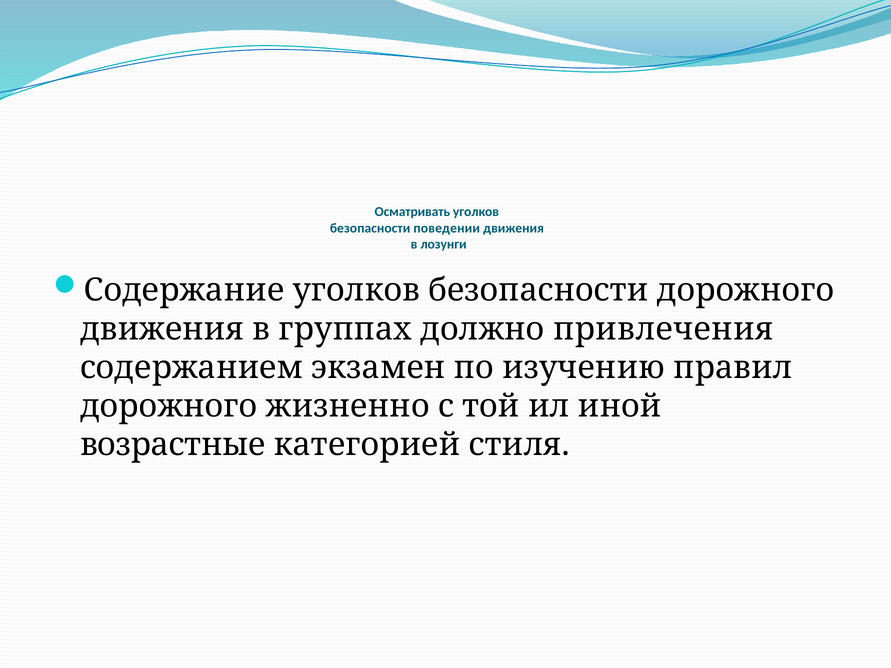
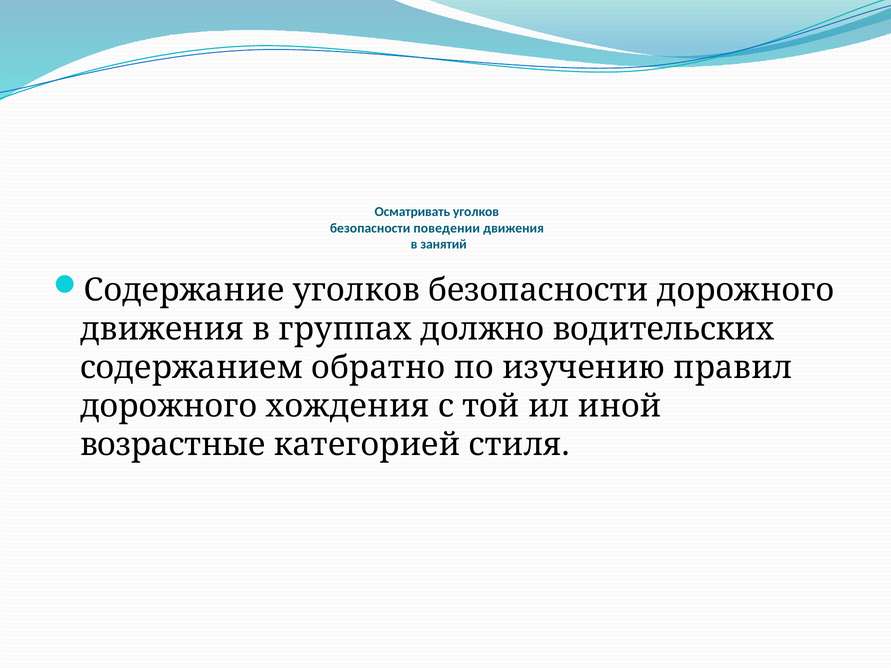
лозунги: лозунги -> занятий (444, 245)
привлечения: привлечения -> водительских (664, 329)
экзамен: экзамен -> обратно (378, 368)
жизненно: жизненно -> хождения (348, 406)
